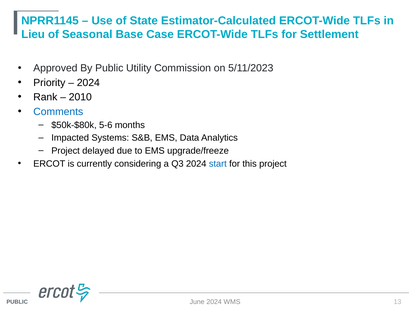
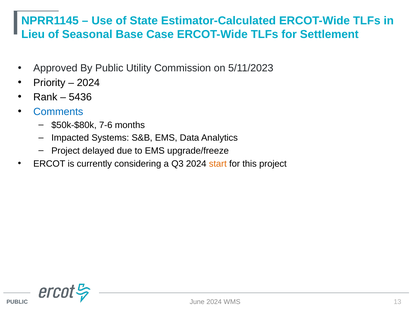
2010: 2010 -> 5436 (80, 97)
5-6: 5-6 -> 7-6 (106, 125)
start colour: blue -> orange (218, 164)
